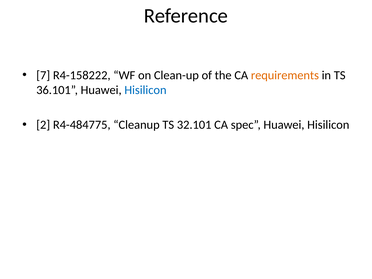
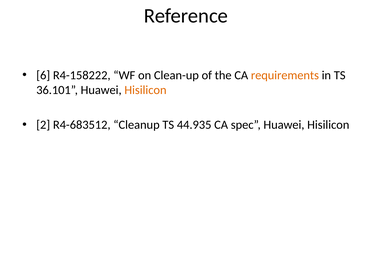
7: 7 -> 6 (43, 75)
Hisilicon colour: blue -> orange (145, 90)
R4-484775: R4-484775 -> R4-683512 (82, 125)
32.101: 32.101 -> 44.935 (194, 125)
